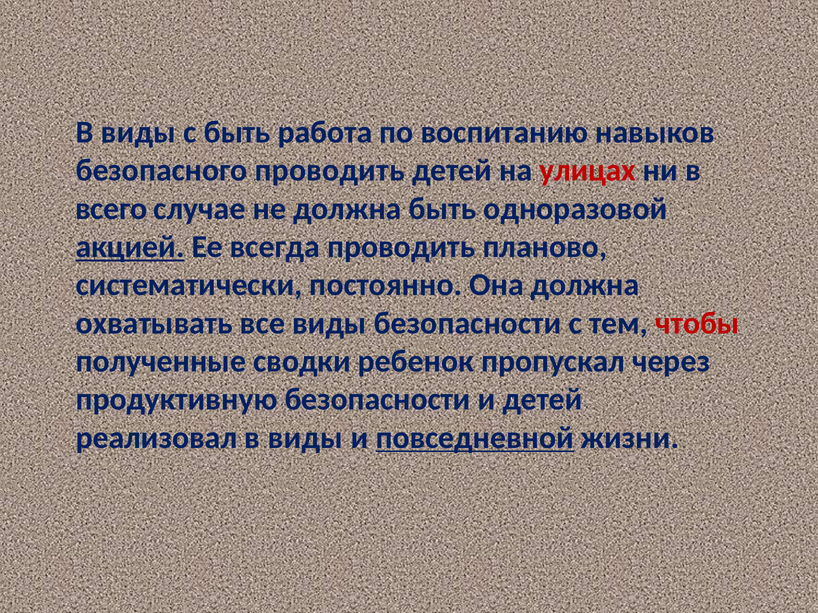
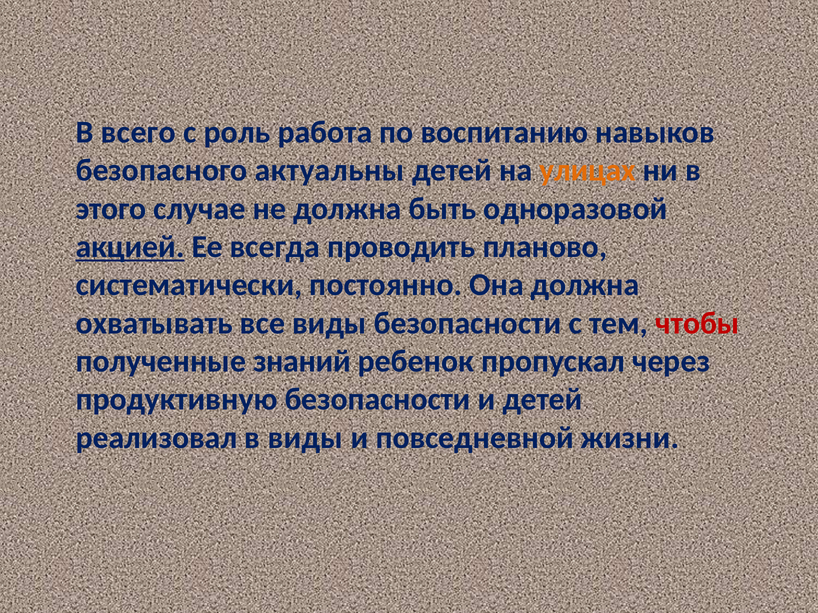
виды: виды -> всего (138, 132)
с быть: быть -> роль (237, 132)
безопасного проводить: проводить -> актуальны (330, 171)
улицах colour: red -> orange (588, 171)
всего: всего -> этого (111, 209)
сводки: сводки -> знаний (302, 362)
повседневной underline: present -> none (475, 438)
